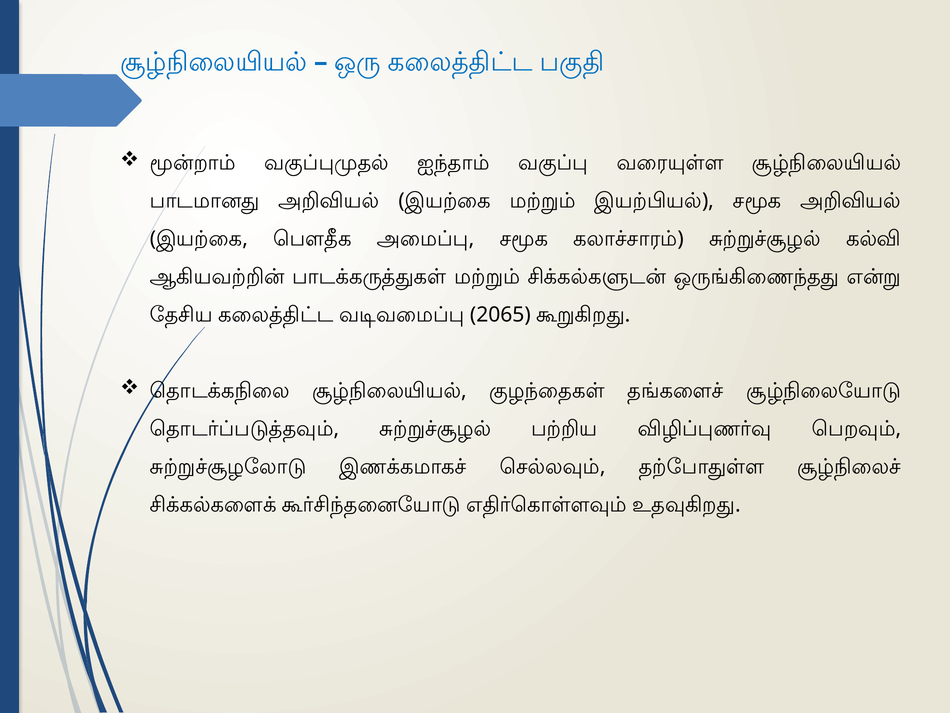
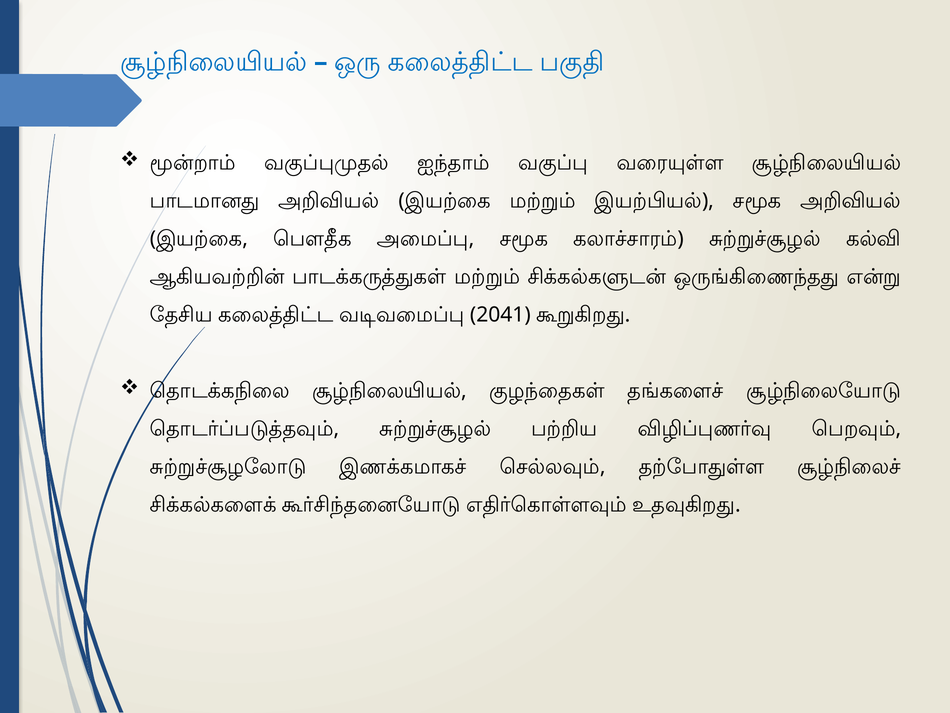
2065: 2065 -> 2041 (500, 315)
